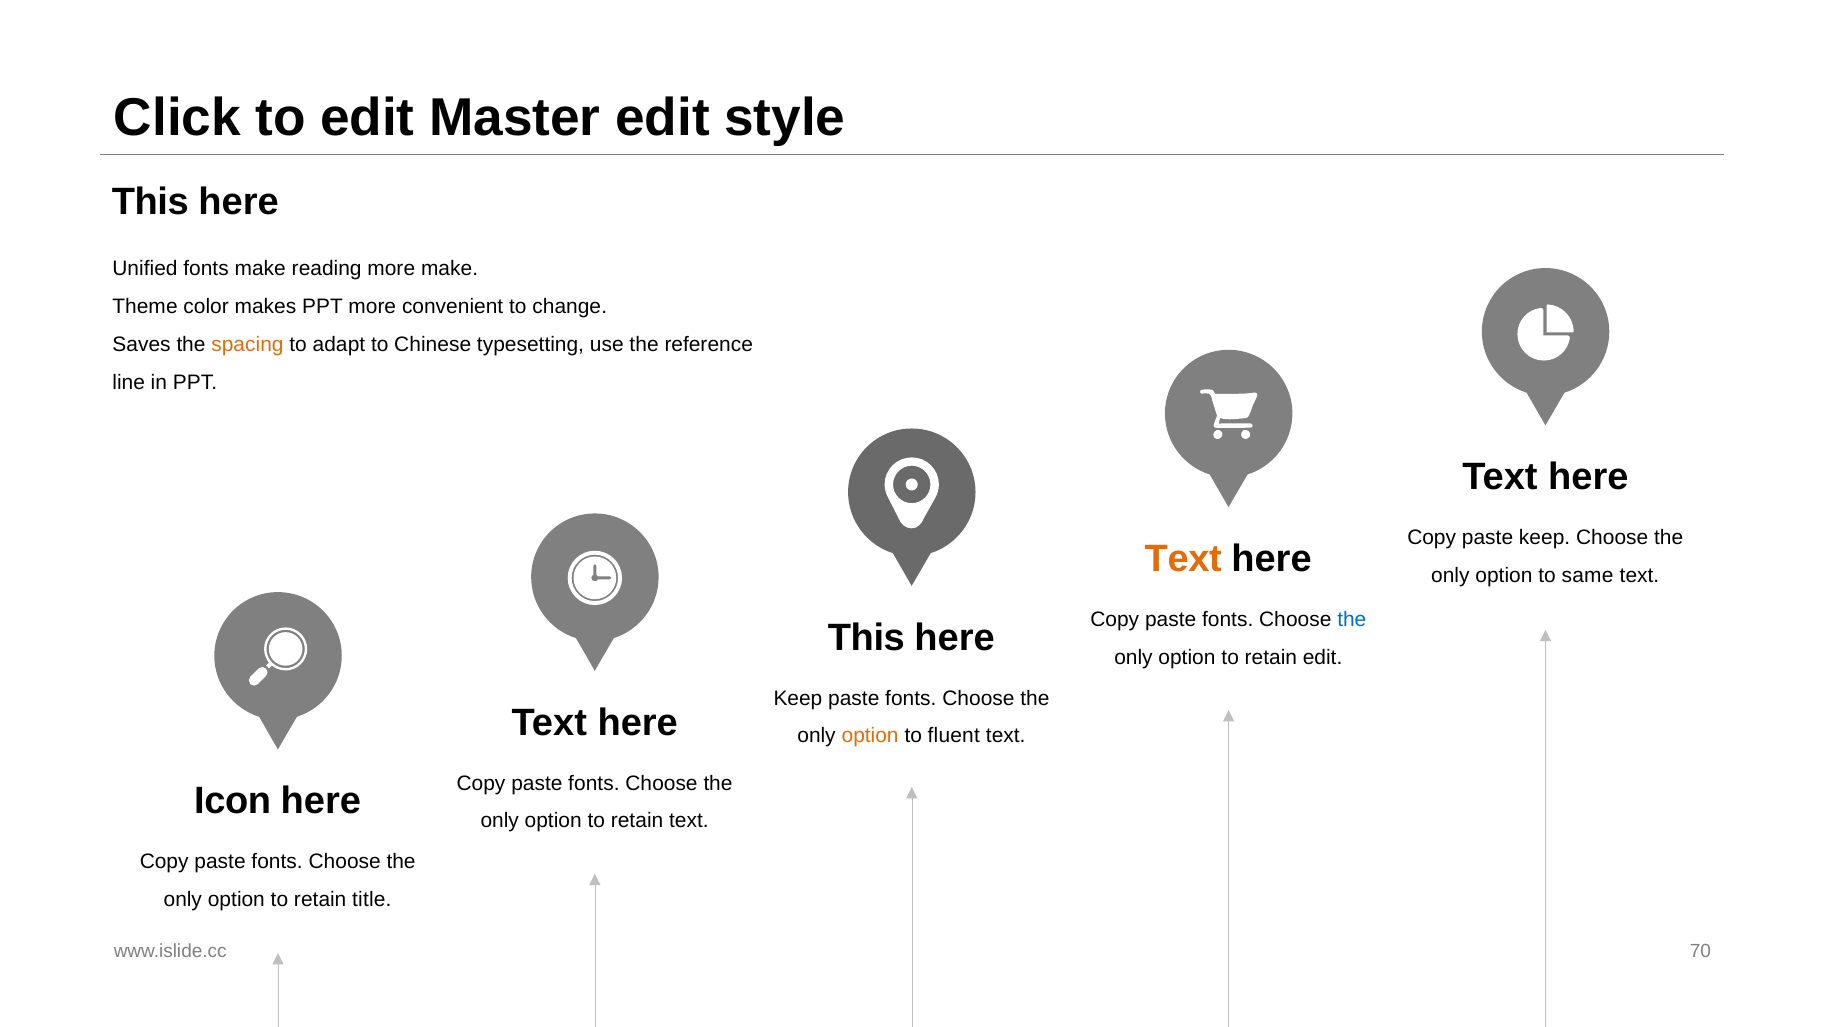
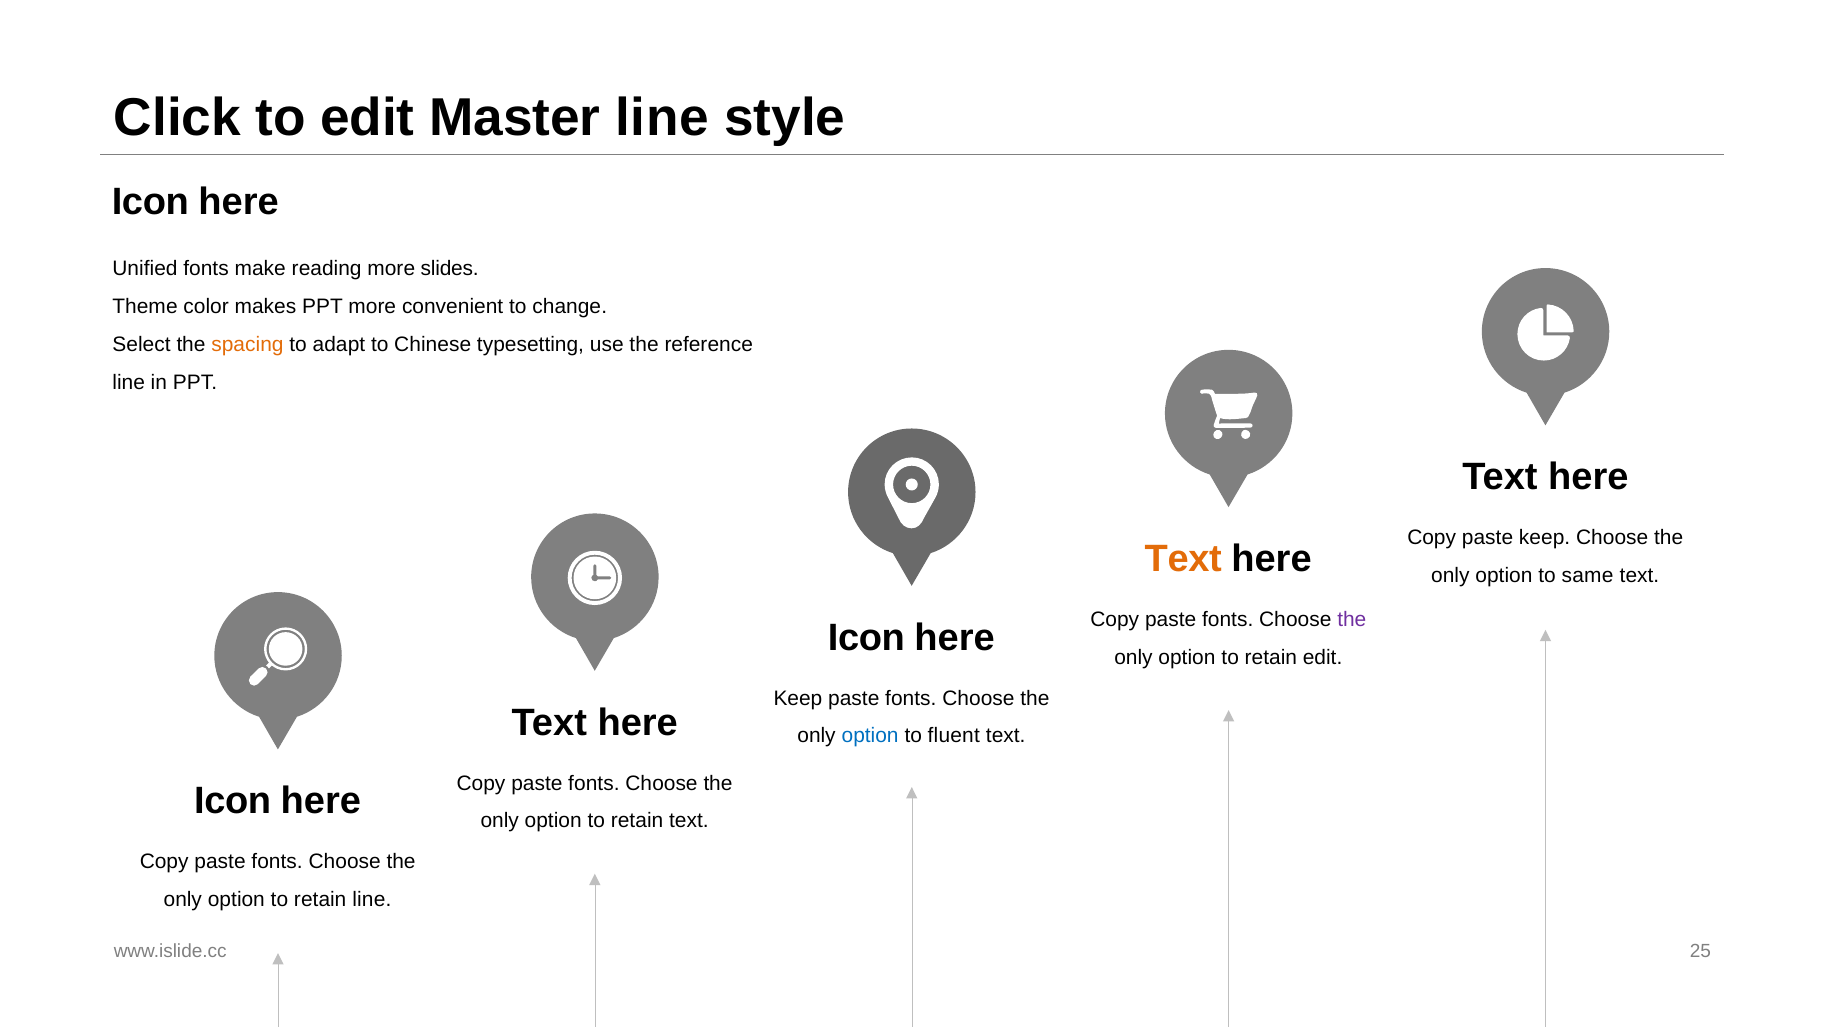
Master edit: edit -> line (662, 118)
This: This -> Icon (150, 202)
more make: make -> slides (450, 269)
Saves: Saves -> Select (142, 344)
the colour: blue -> purple (1352, 619)
This: This -> Icon (866, 638)
option colour: orange -> blue (870, 736)
retain title: title -> line (372, 899)
70: 70 -> 25 (1700, 951)
